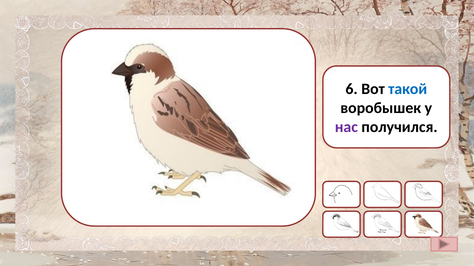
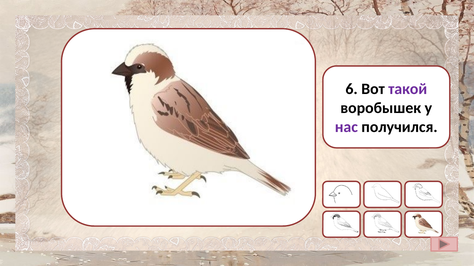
такой colour: blue -> purple (408, 89)
